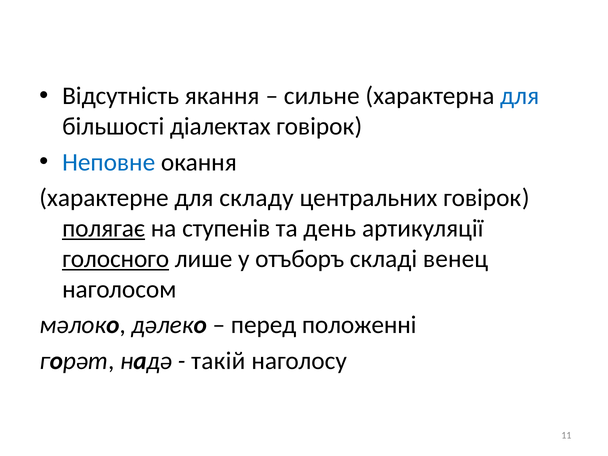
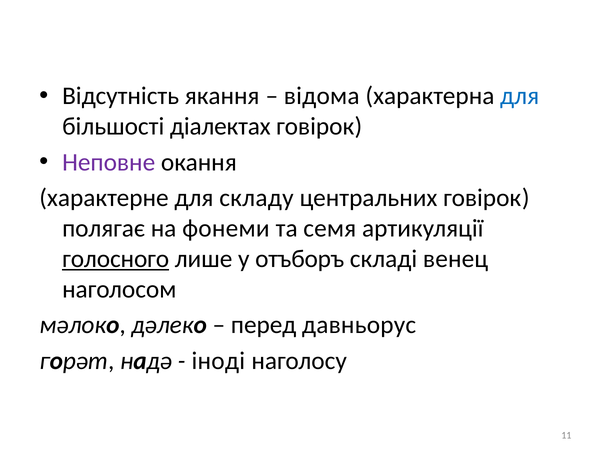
сильне: сильне -> відома (322, 96)
Неповне colour: blue -> purple (109, 162)
полягає underline: present -> none (104, 228)
ступенів: ступенів -> фонеми (226, 228)
день: день -> семя (330, 228)
положенні: положенні -> давньорус (359, 325)
такій: такій -> іноді (218, 361)
